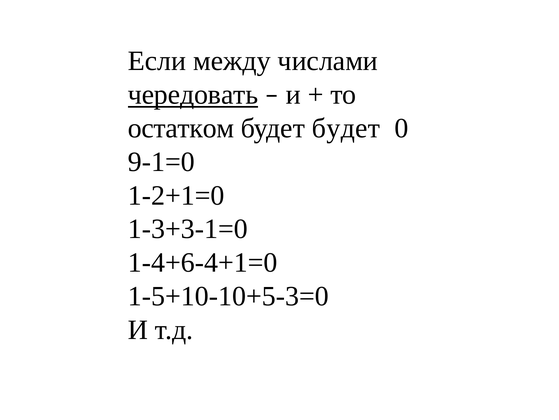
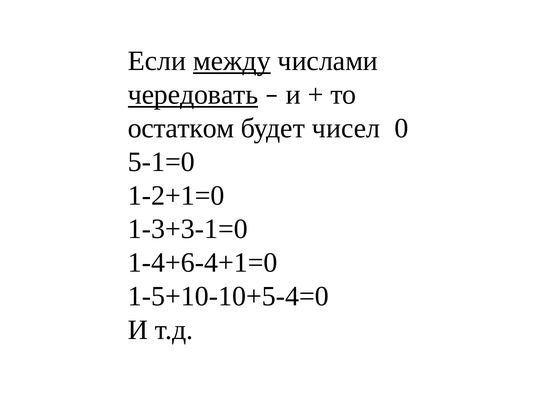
между underline: none -> present (232, 61)
будет будет: будет -> чисел (346, 128)
9-1=0: 9-1=0 -> 5-1=0 (161, 162)
1-5+10-10+5-3=0: 1-5+10-10+5-3=0 -> 1-5+10-10+5-4=0 (228, 296)
